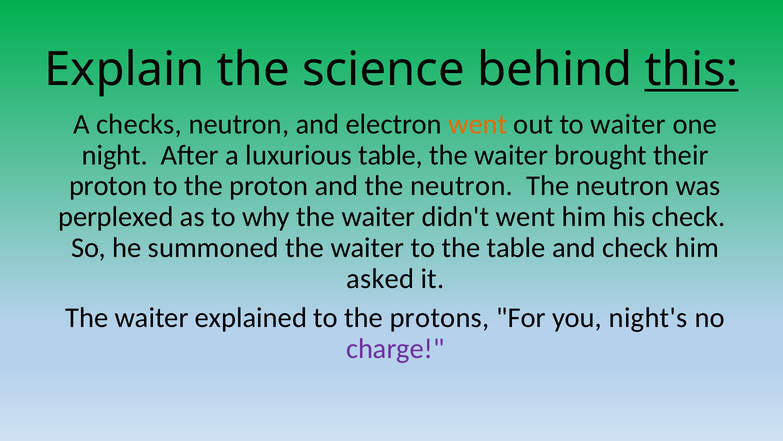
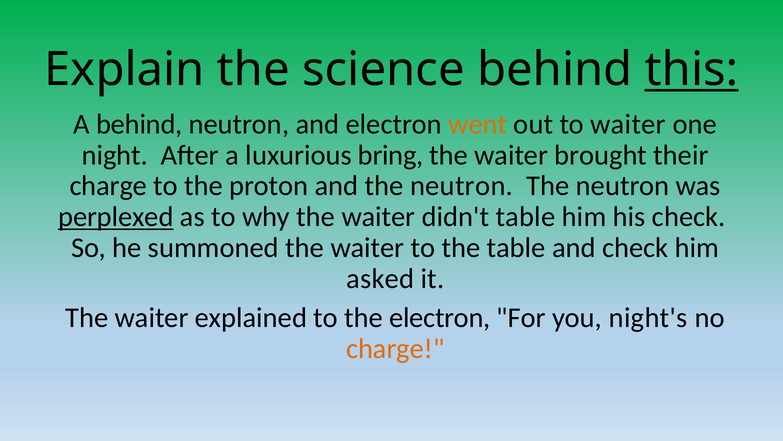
A checks: checks -> behind (139, 124)
luxurious table: table -> bring (391, 155)
proton: proton -> charge (108, 186)
perplexed underline: none -> present (116, 217)
didn't went: went -> table (525, 217)
the protons: protons -> electron (440, 317)
charge colour: purple -> orange (395, 348)
